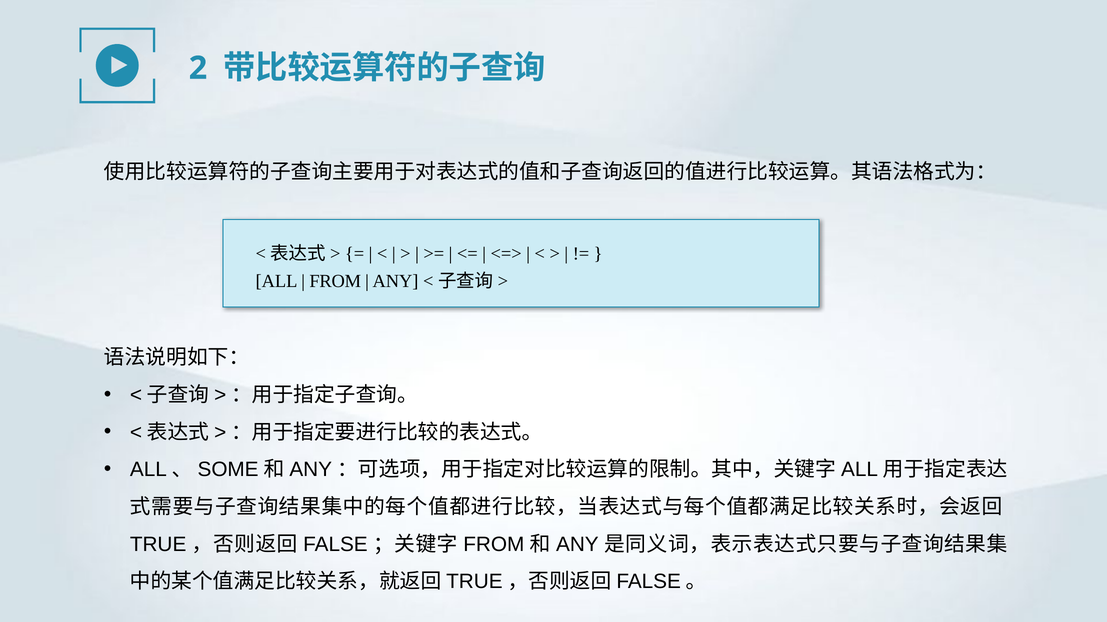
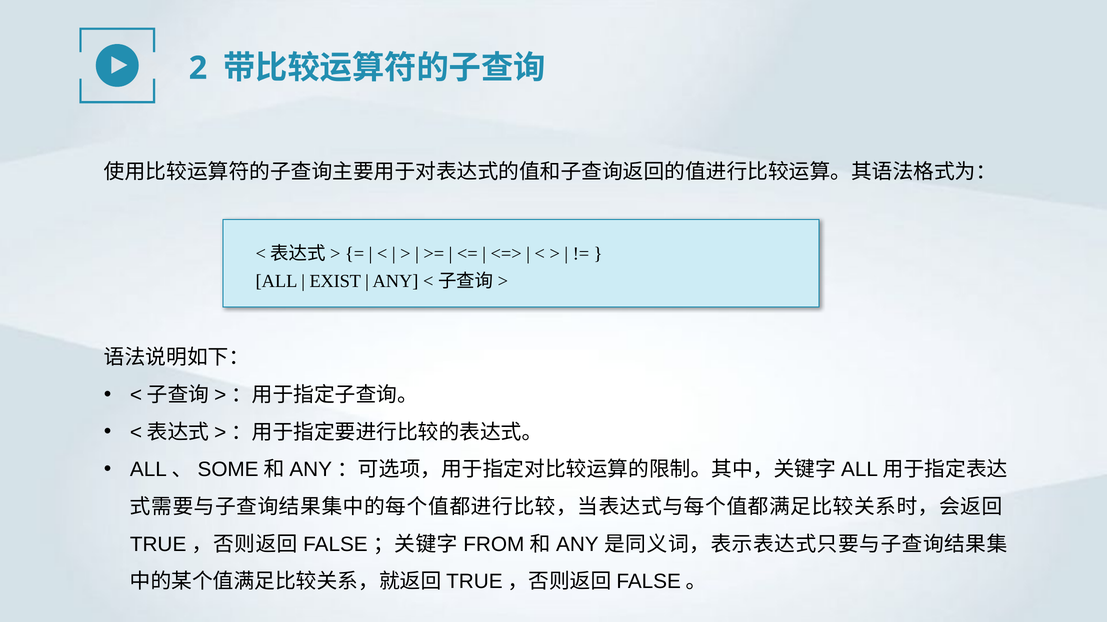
FROM: FROM -> EXIST (335, 282)
